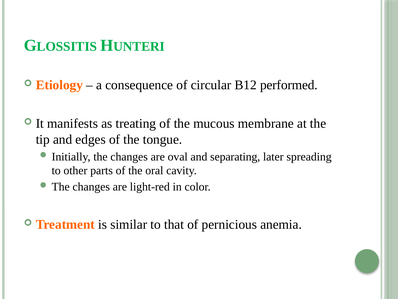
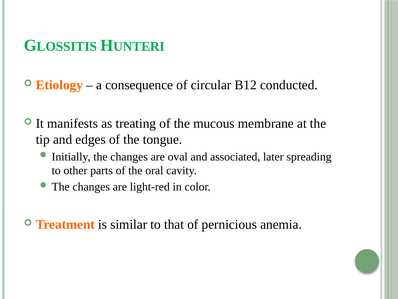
performed: performed -> conducted (289, 85)
separating: separating -> associated (235, 156)
